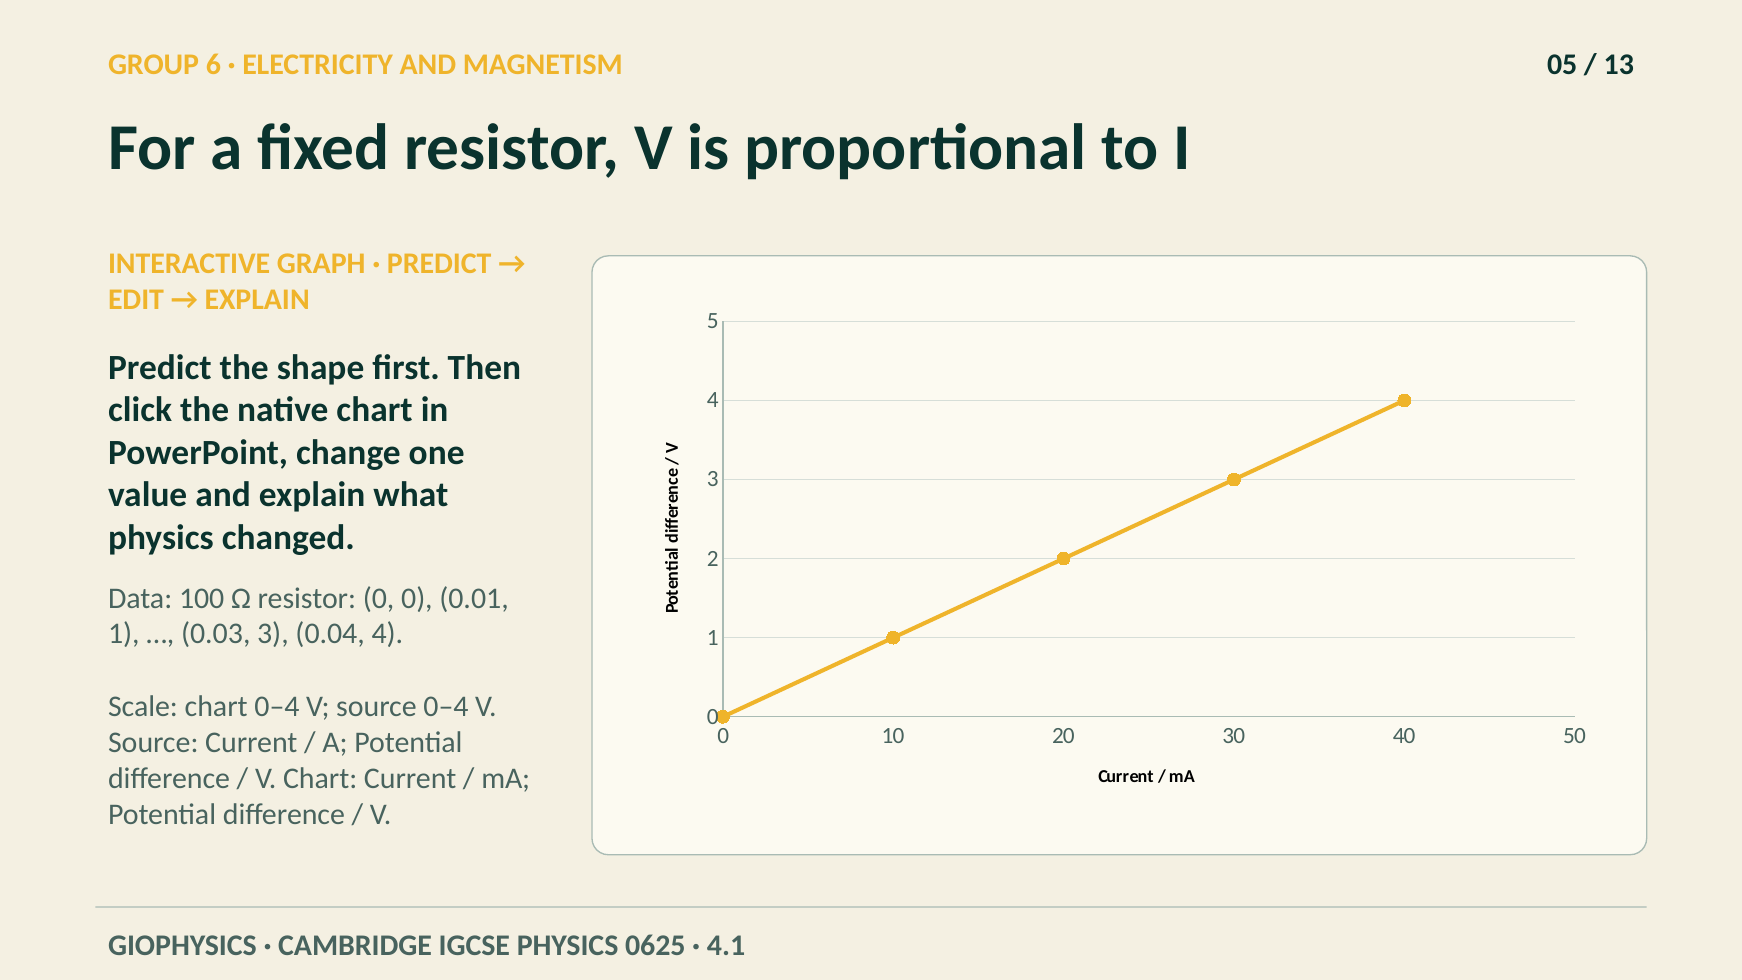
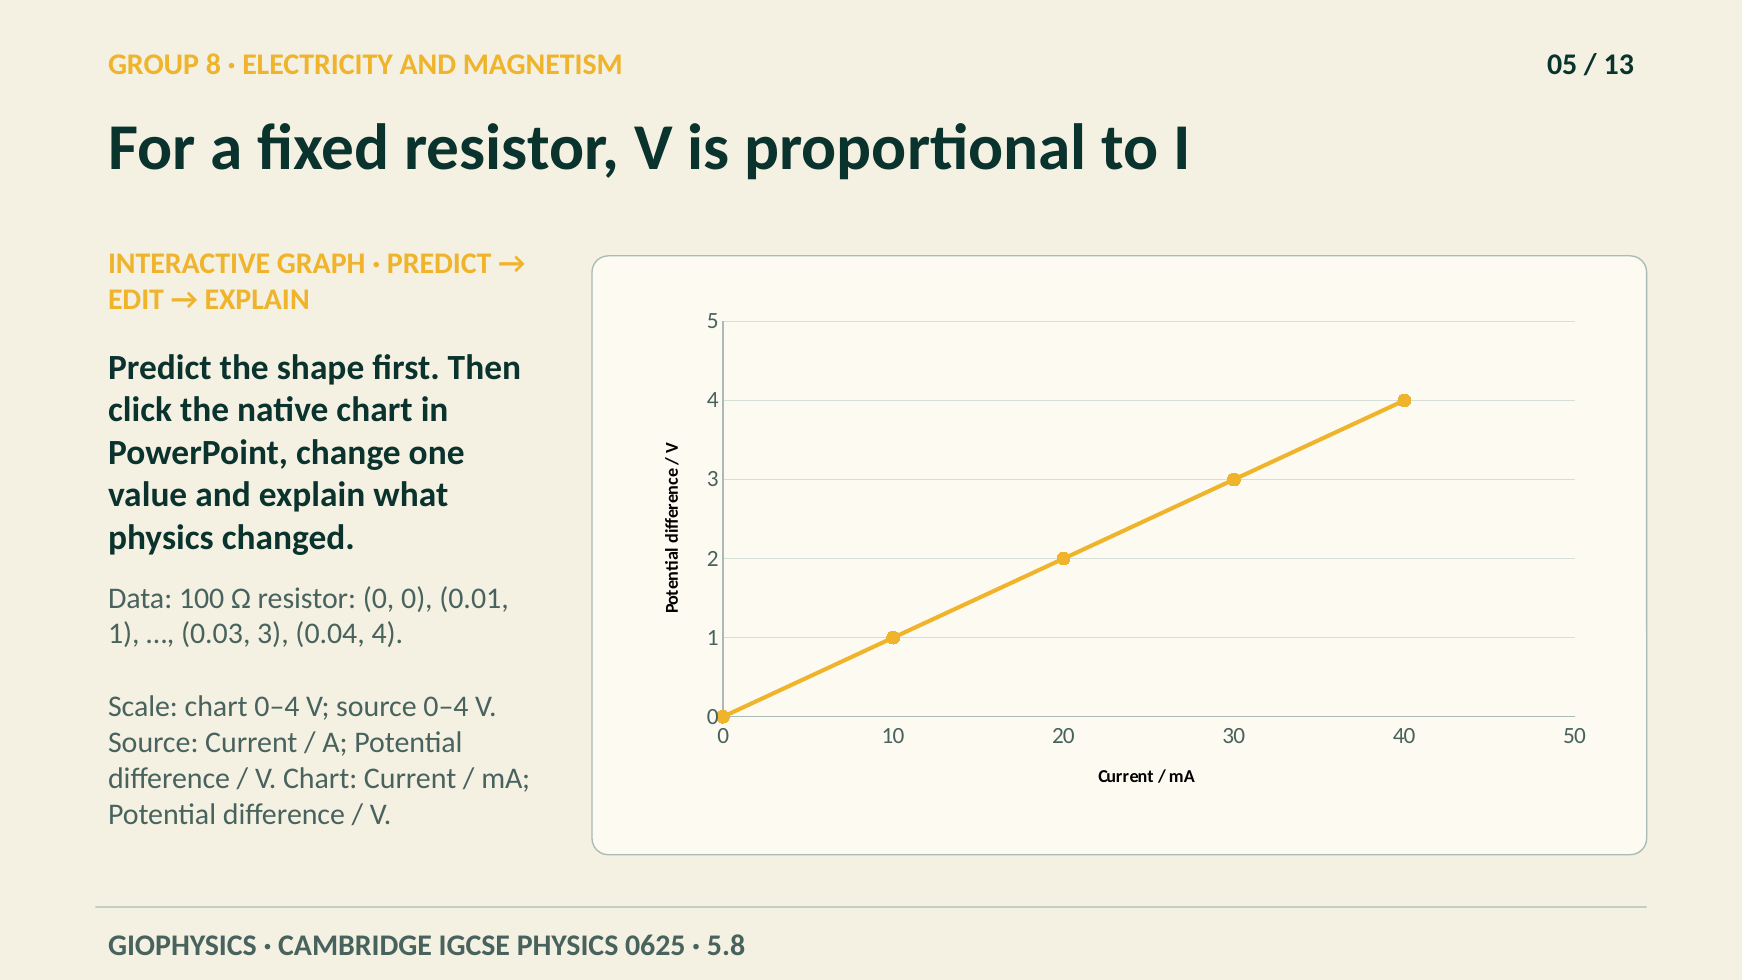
6: 6 -> 8 (213, 65)
4.1: 4.1 -> 5.8 (726, 945)
